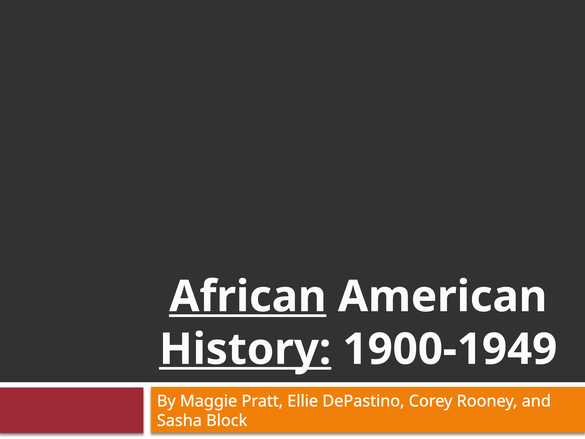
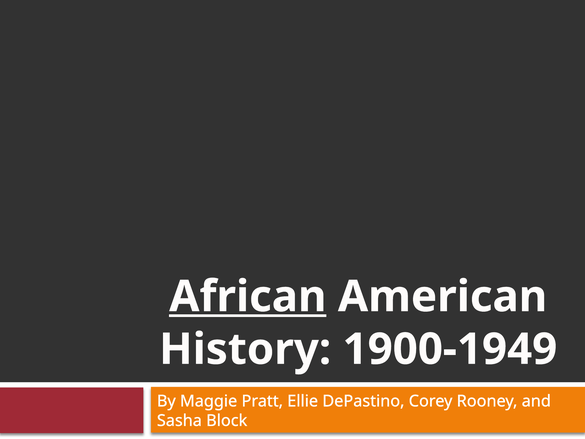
History underline: present -> none (245, 349)
